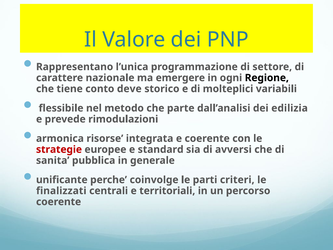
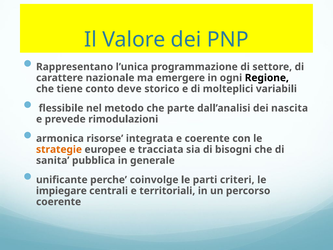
edilizia: edilizia -> nascita (290, 108)
strategie colour: red -> orange (59, 149)
standard: standard -> tracciata (161, 149)
avversi: avversi -> bisogni (233, 149)
finalizzati: finalizzati -> impiegare (61, 191)
